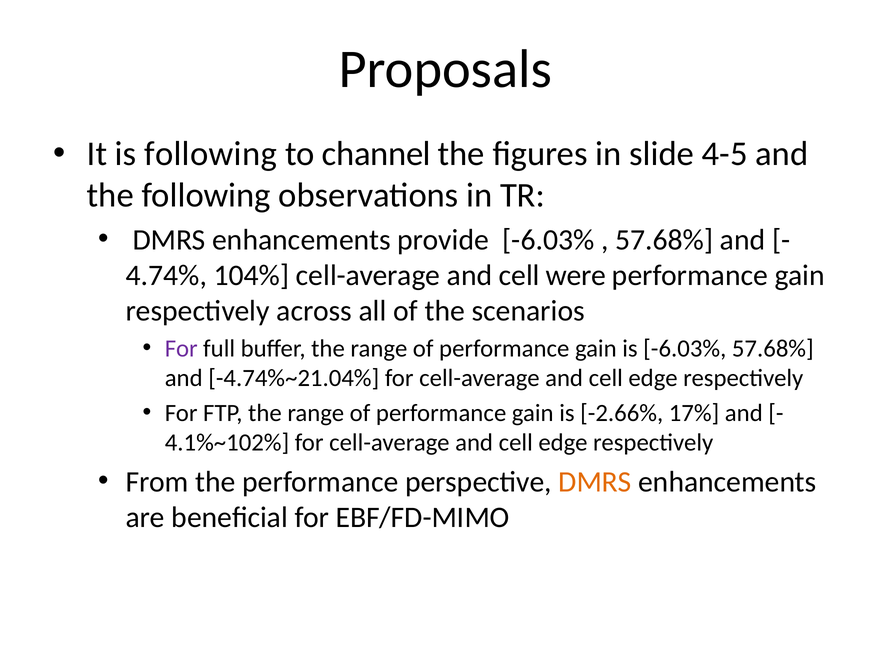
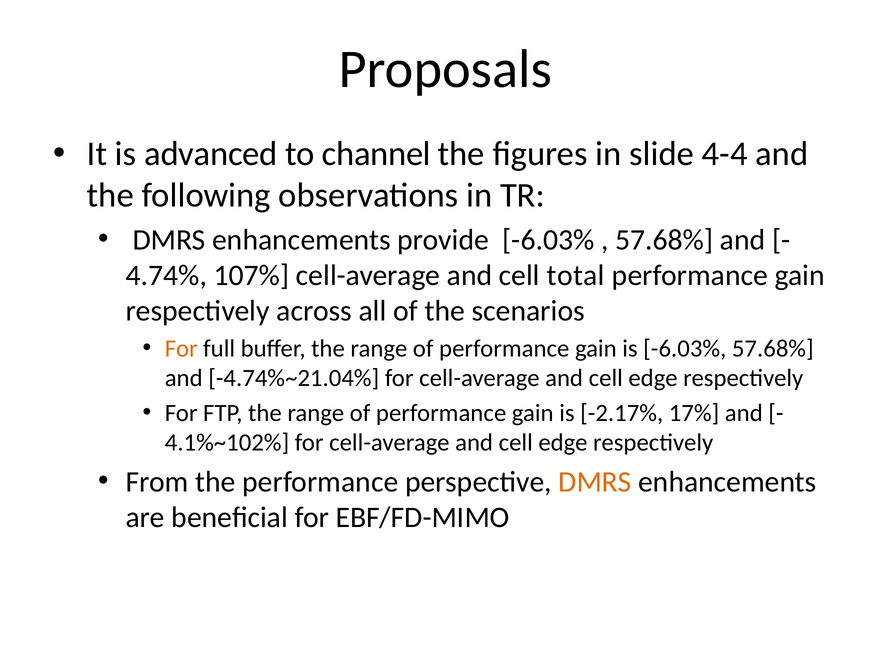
is following: following -> advanced (211, 154)
4-5: 4-5 -> 4-4 (725, 154)
104%: 104% -> 107% (251, 275)
were: were -> total (576, 275)
For colour: purple -> orange (181, 348)
-2.66%: -2.66% -> -2.17% (622, 413)
